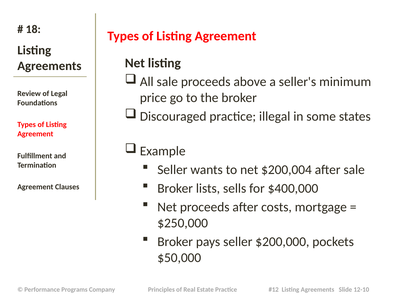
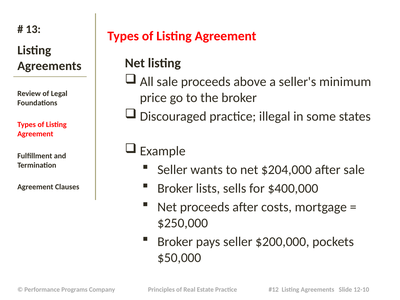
18: 18 -> 13 (33, 29)
$200,004: $200,004 -> $204,000 (287, 170)
